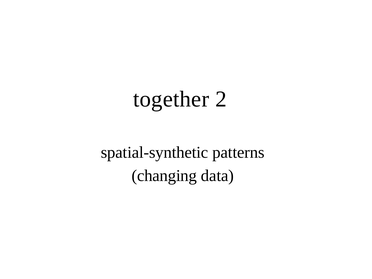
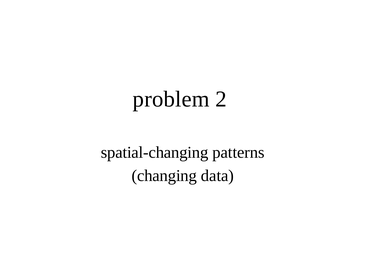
together: together -> problem (171, 99)
spatial-synthetic: spatial-synthetic -> spatial-changing (155, 152)
